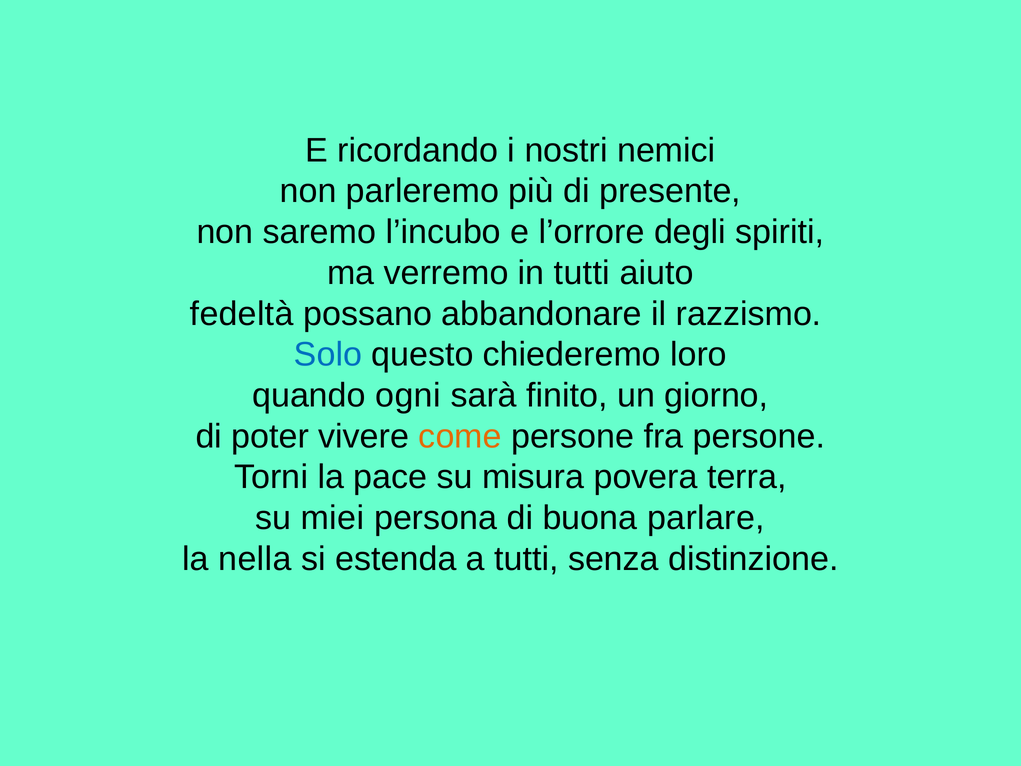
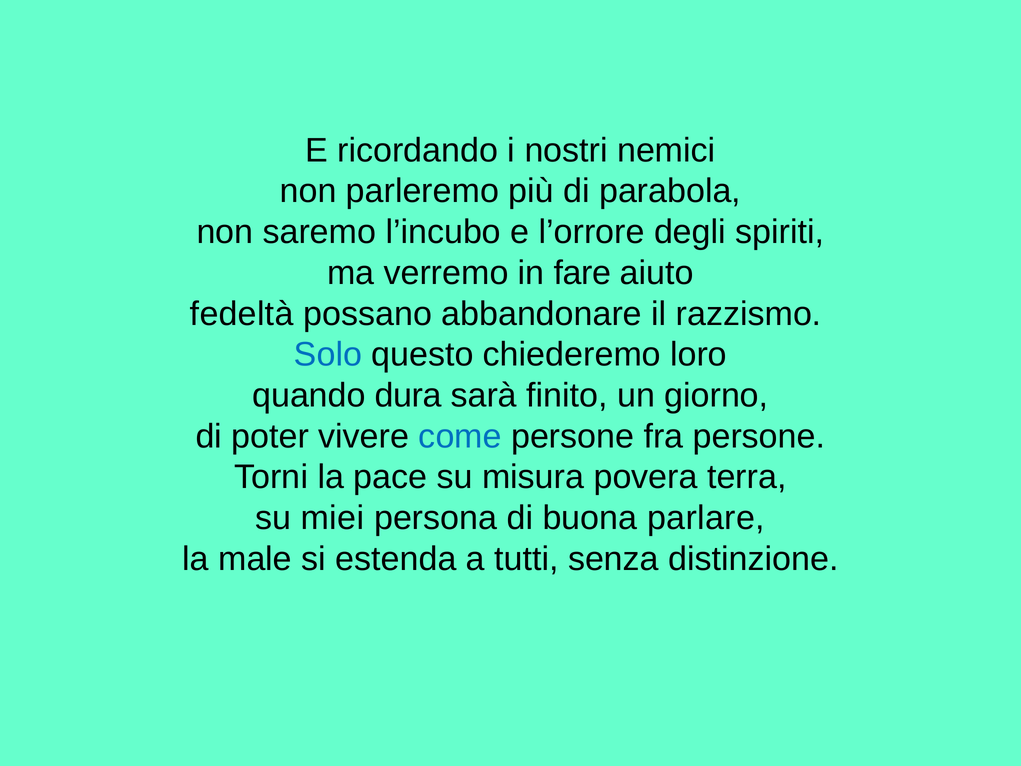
presente: presente -> parabola (670, 191)
in tutti: tutti -> fare (582, 273)
ogni: ogni -> dura (408, 395)
come colour: orange -> blue (460, 436)
nella: nella -> male (255, 559)
